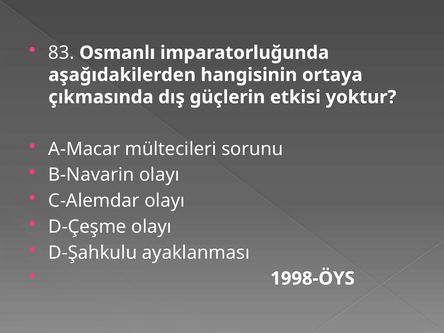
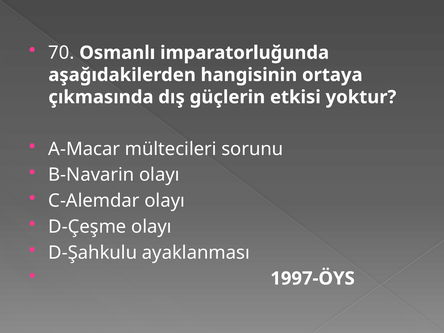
83: 83 -> 70 (61, 53)
1998-ÖYS: 1998-ÖYS -> 1997-ÖYS (313, 278)
